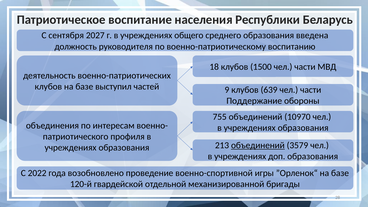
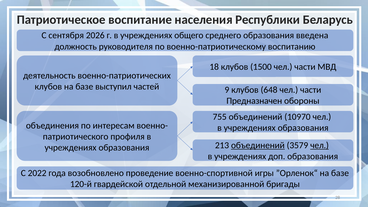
2027: 2027 -> 2026 (95, 35)
639: 639 -> 648 (269, 90)
Поддержание: Поддержание -> Предназначен (254, 101)
чел underline: none -> present (320, 145)
